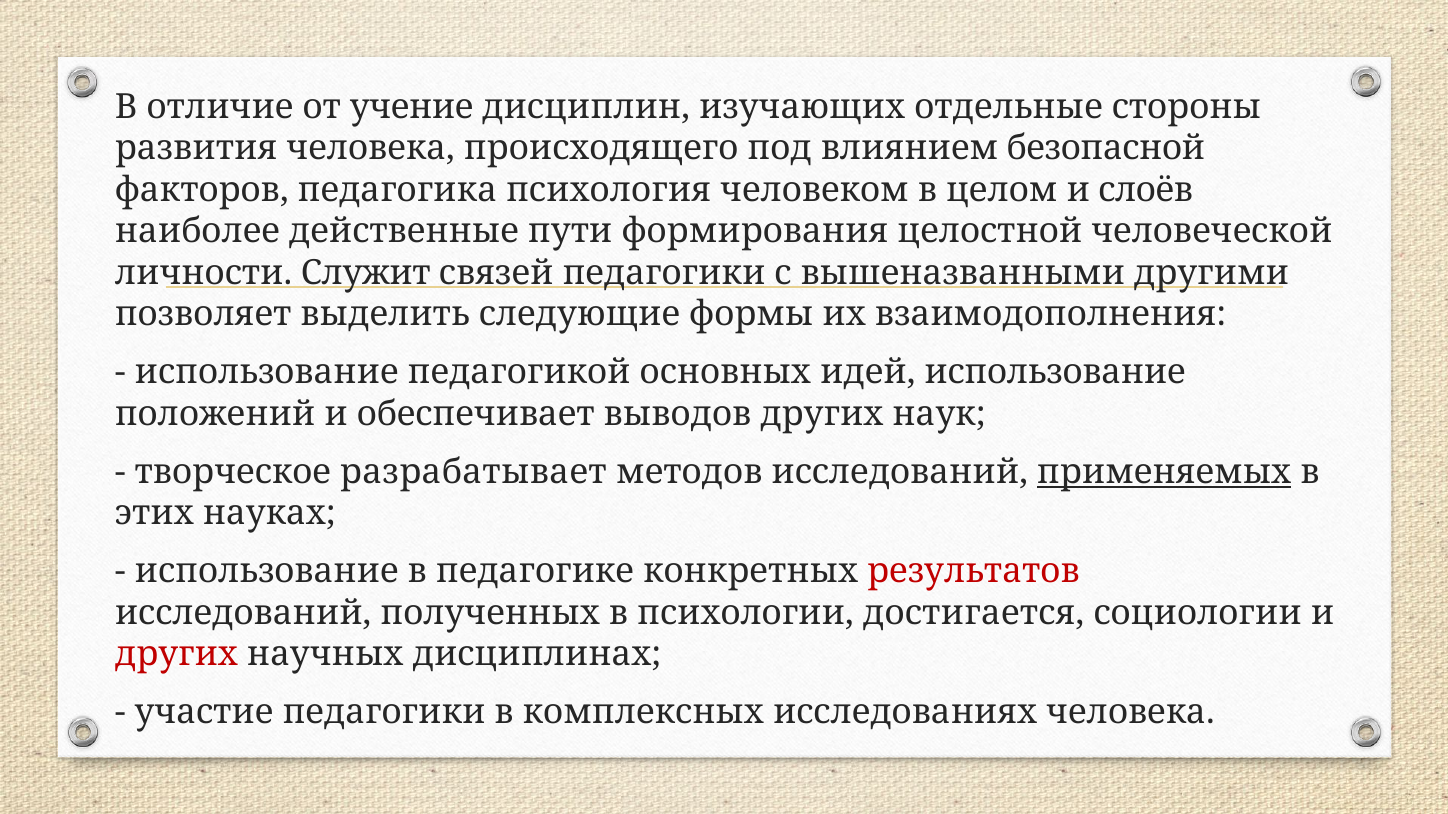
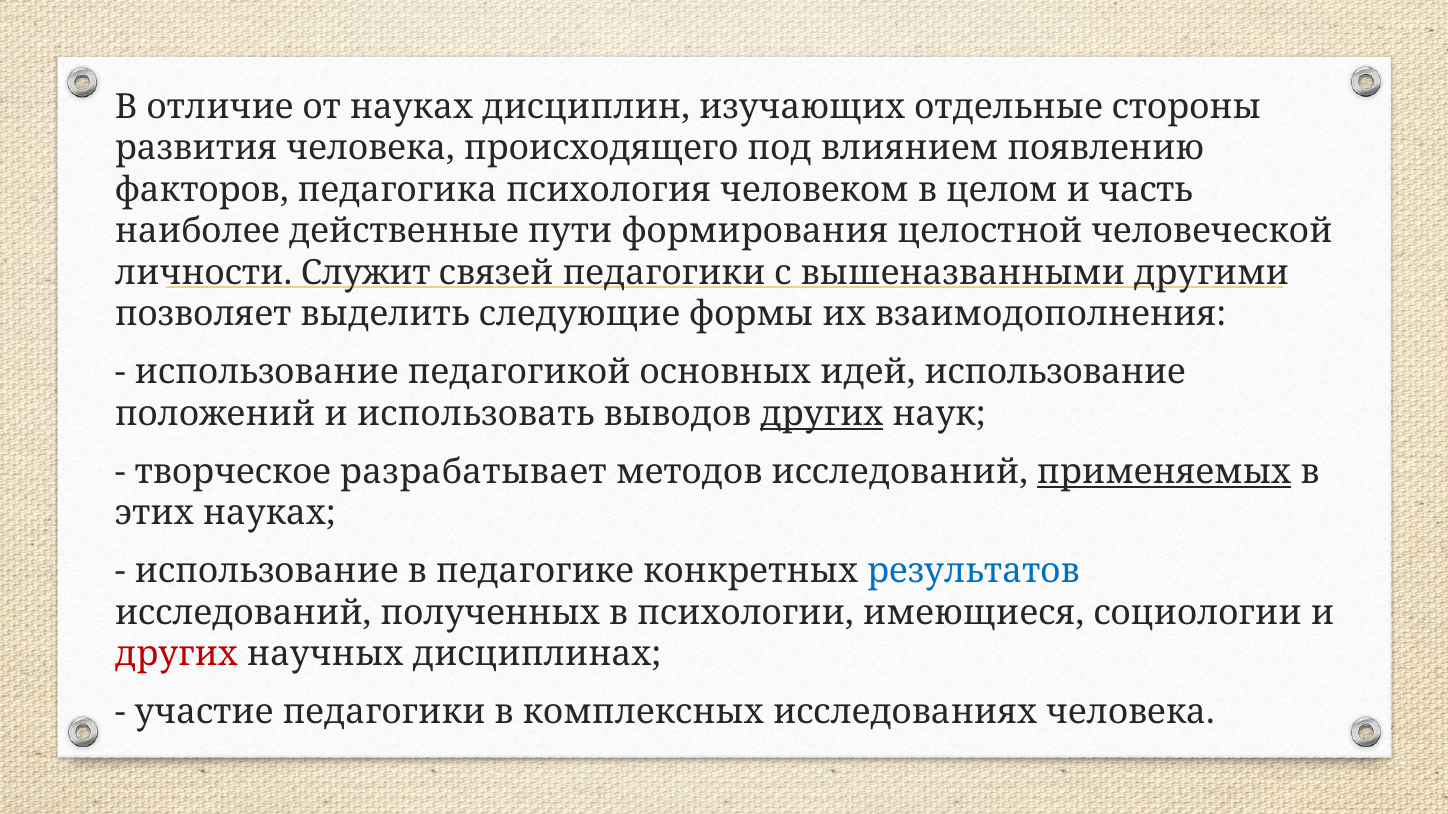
от учение: учение -> науках (412, 107)
безопасной: безопасной -> появлению (1106, 148)
слоёв: слоёв -> часть (1146, 190)
обеспечивает: обеспечивает -> использовать (476, 414)
других underline: none -> present (822, 414)
результатов colour: red -> blue (973, 572)
достигается: достигается -> имеющиеся (974, 613)
